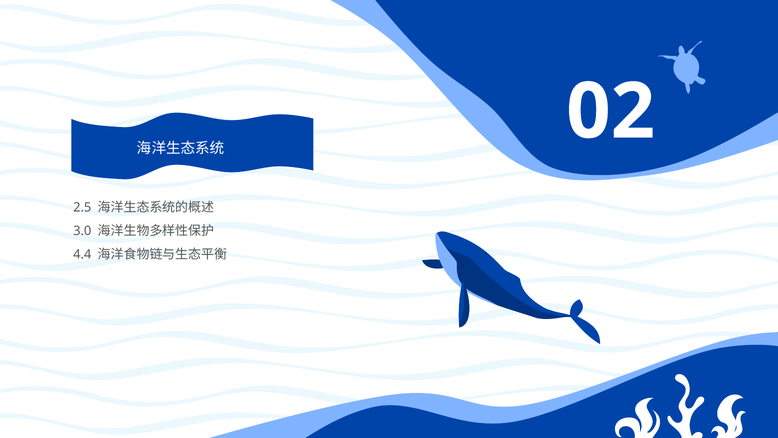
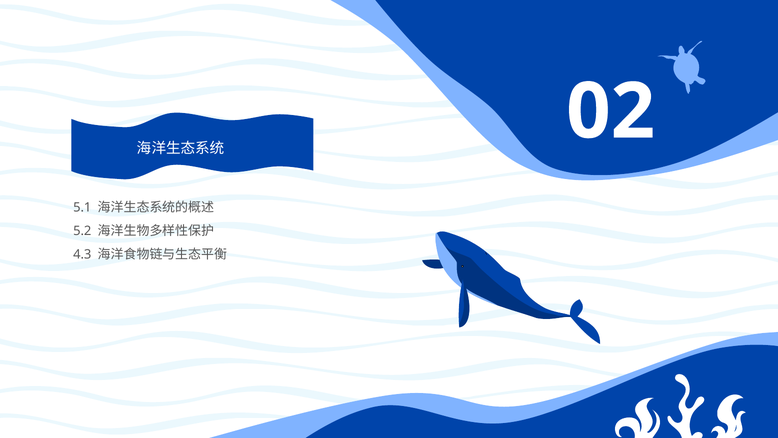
2.5: 2.5 -> 5.1 (82, 208)
3.0: 3.0 -> 5.2 (82, 231)
4.4: 4.4 -> 4.3 (82, 254)
